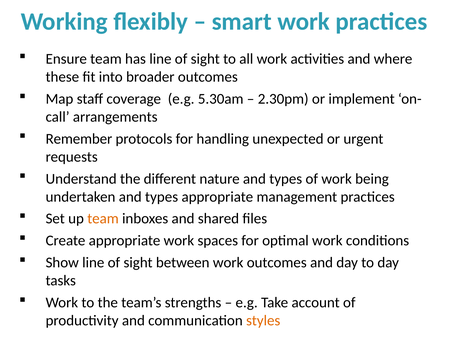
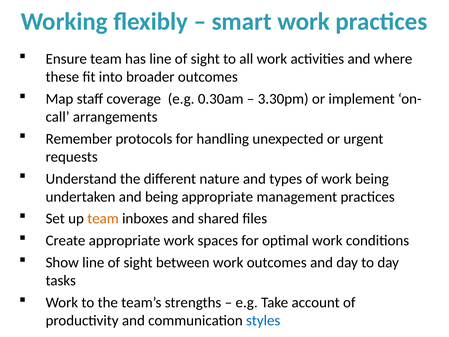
5.30am: 5.30am -> 0.30am (221, 99)
2.30pm: 2.30pm -> 3.30pm (283, 99)
undertaken and types: types -> being (162, 197)
styles colour: orange -> blue (263, 320)
